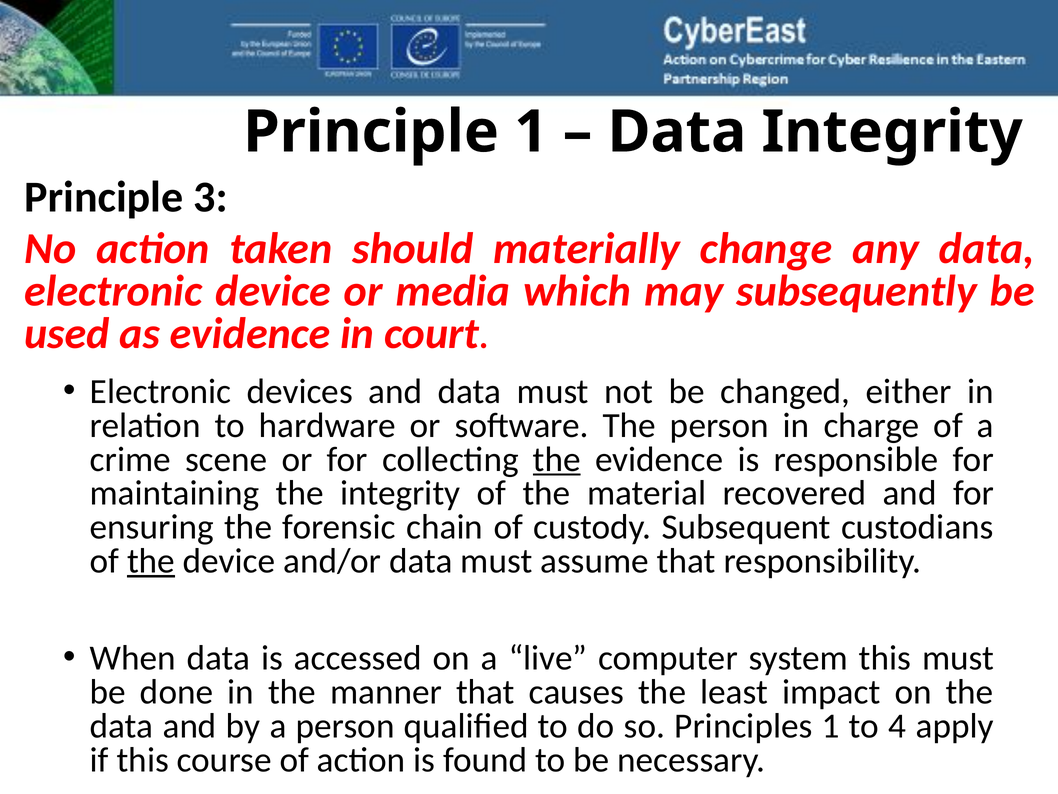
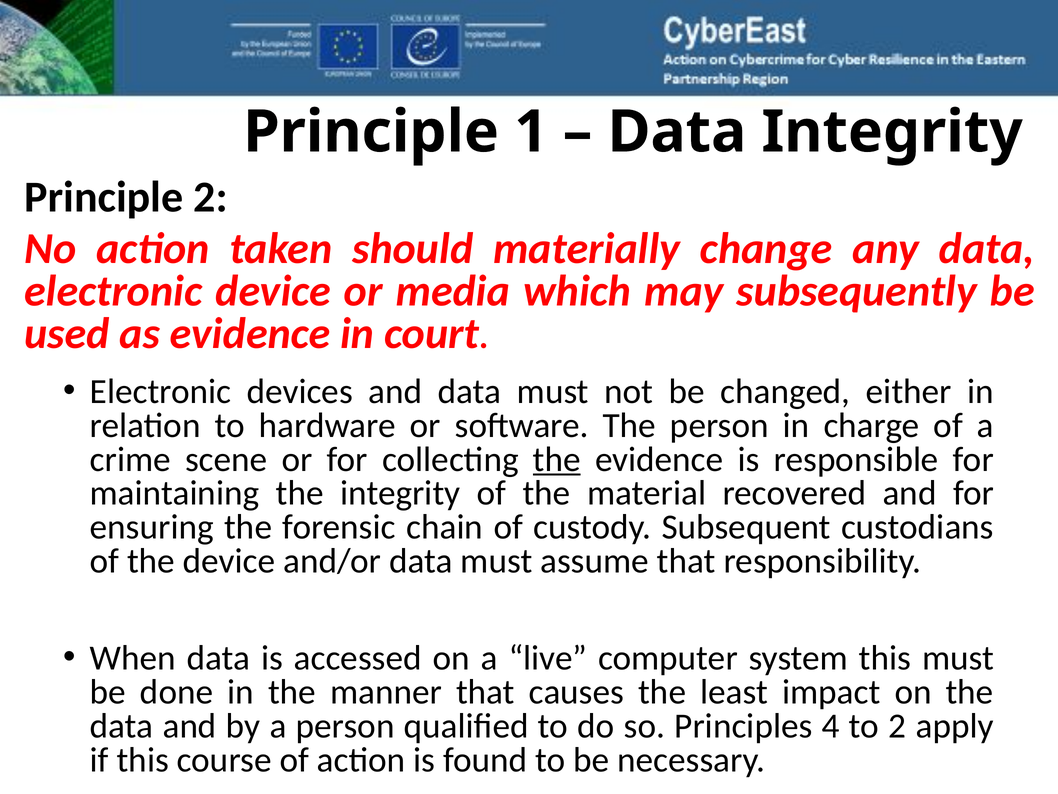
Principle 3: 3 -> 2 (211, 197)
the underline: present -> none (151, 561)
Principles 1: 1 -> 4 (831, 726)
to 4: 4 -> 2 (897, 726)
